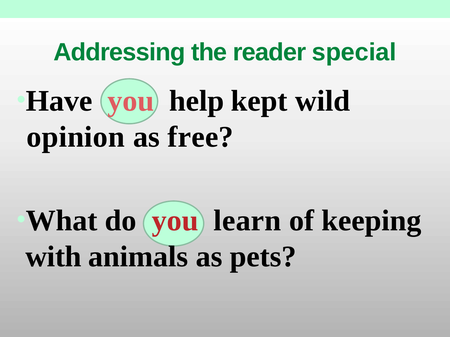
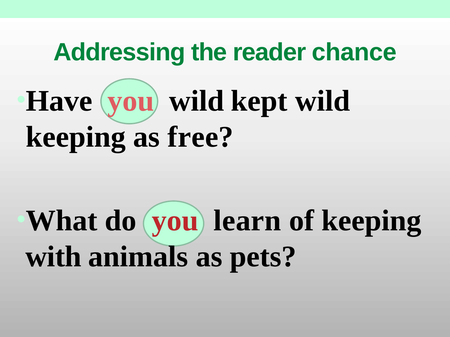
special: special -> chance (354, 52)
you help: help -> wild (197, 101)
opinion: opinion -> keeping (76, 137)
